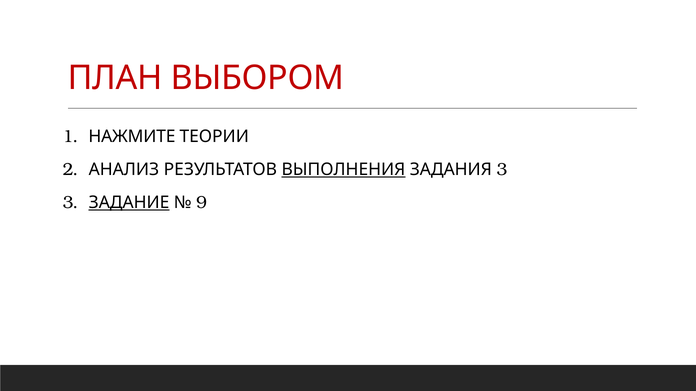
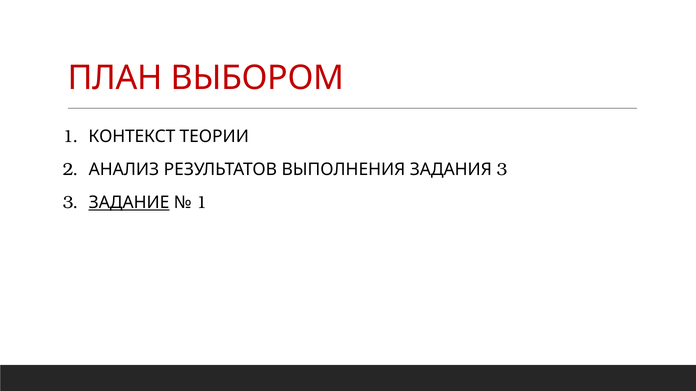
НАЖМИТЕ: НАЖМИТЕ -> КОНТЕКСТ (132, 137)
ВЫПОЛНЕНИЯ underline: present -> none (343, 170)
9: 9 -> 1 (202, 203)
